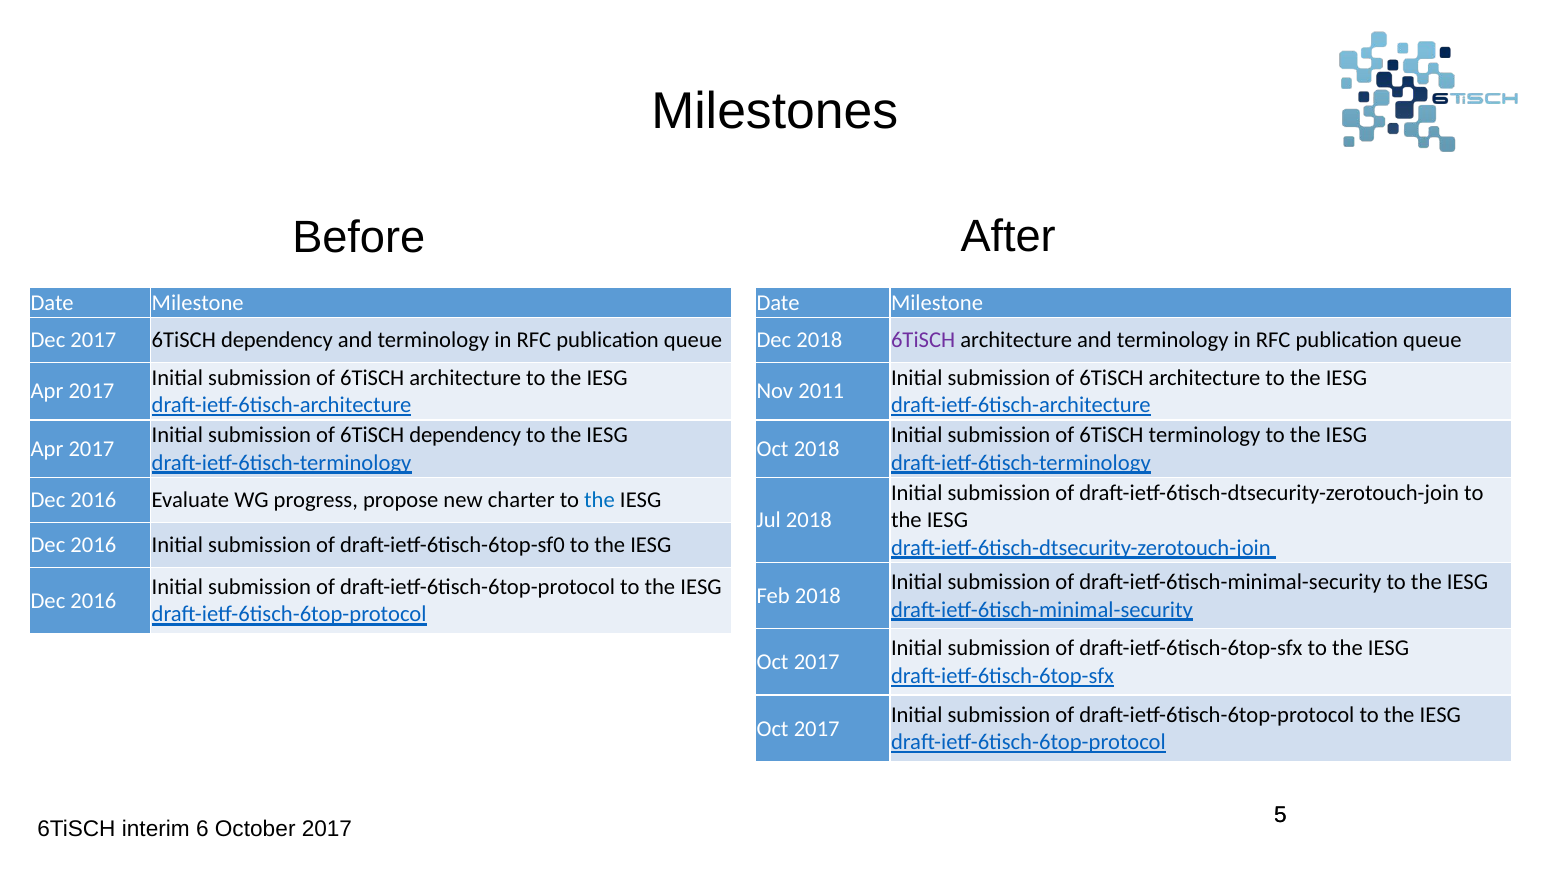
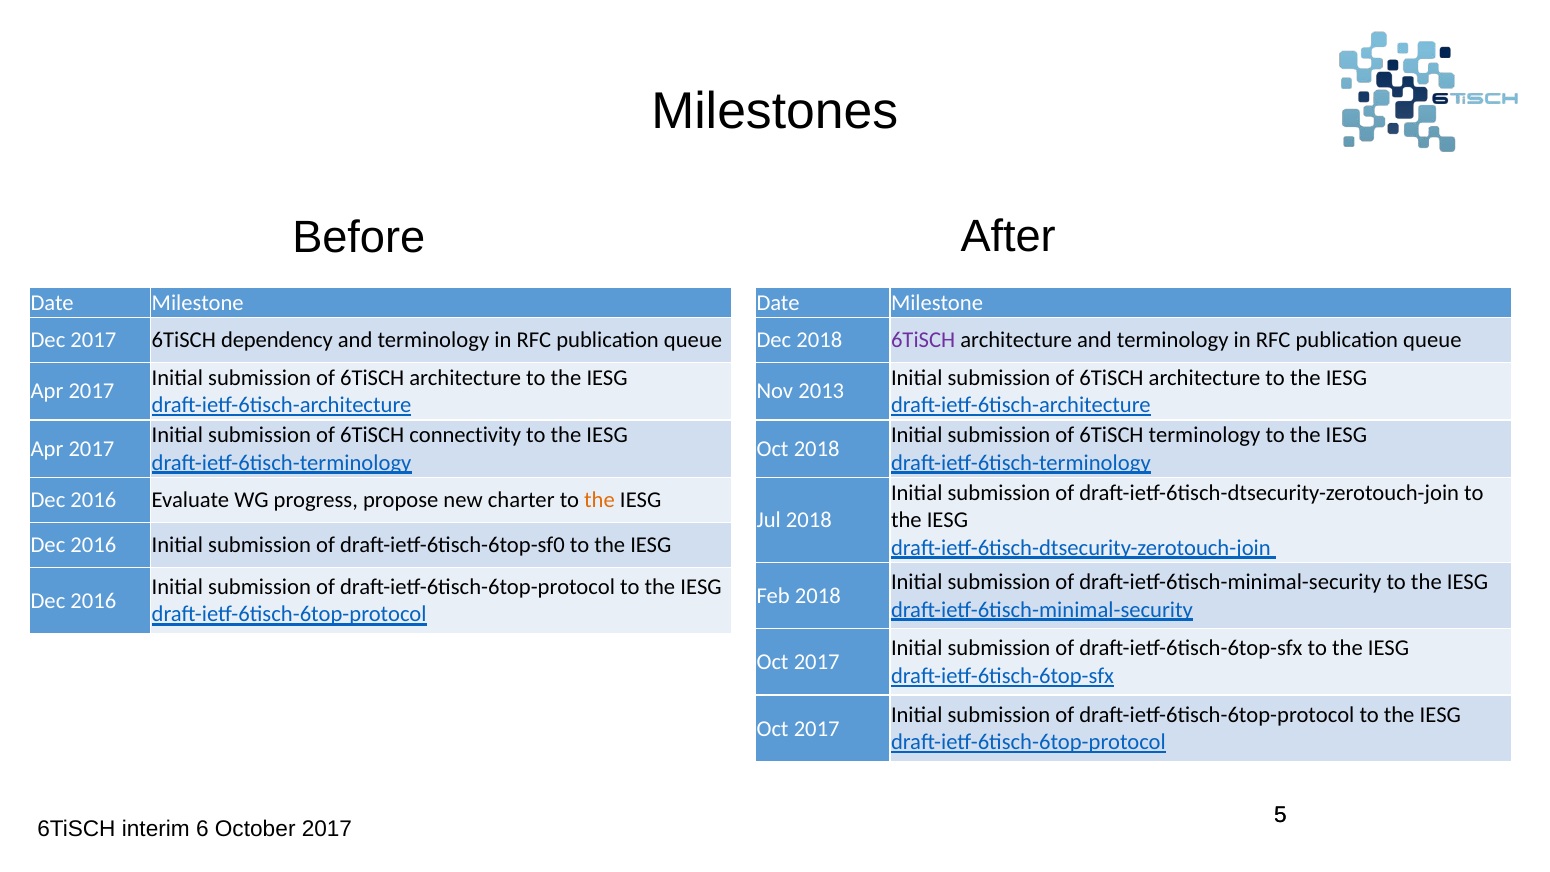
2011: 2011 -> 2013 (821, 391)
of 6TiSCH dependency: dependency -> connectivity (465, 435)
the colour: blue -> orange (600, 500)
